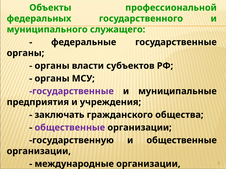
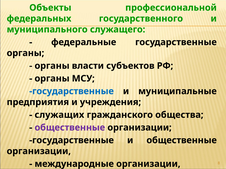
государственные colour: purple -> blue (72, 91)
заключать: заключать -> служащих (59, 115)
государственную: государственную -> государственные (72, 141)
